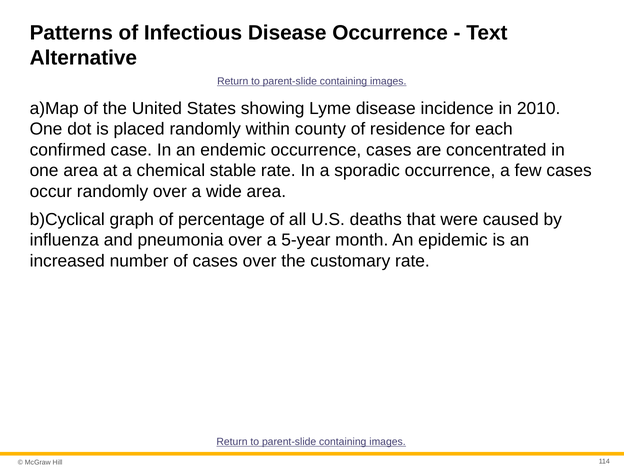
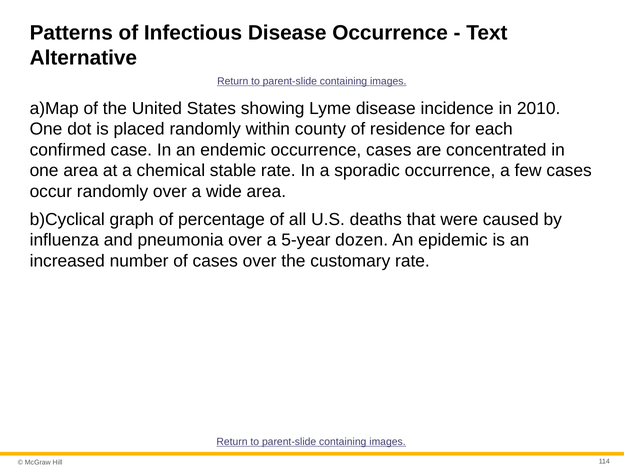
month: month -> dozen (362, 240)
